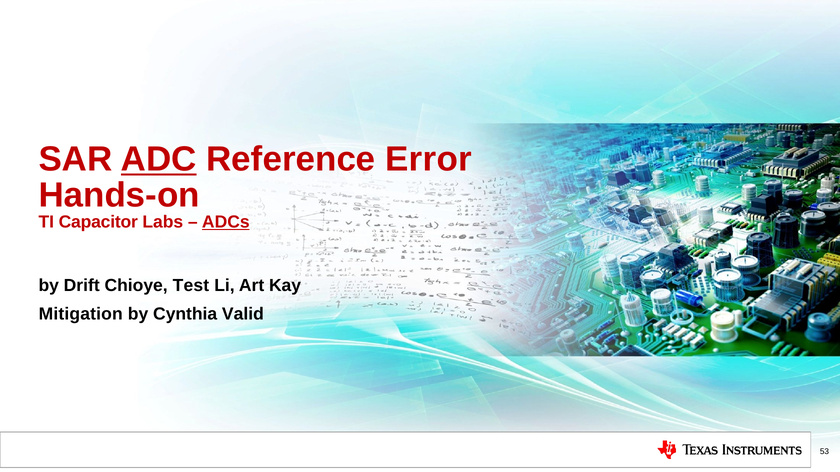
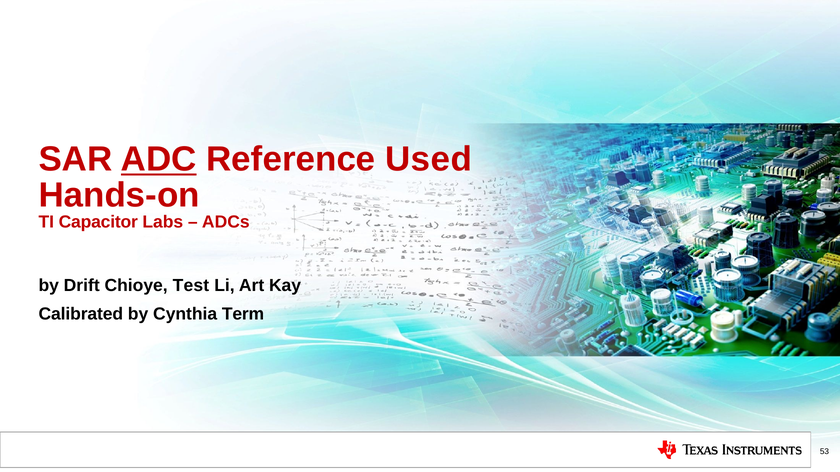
Error: Error -> Used (429, 160)
ADCs underline: present -> none (226, 222)
Mitigation: Mitigation -> Calibrated (81, 314)
Valid: Valid -> Term (243, 314)
